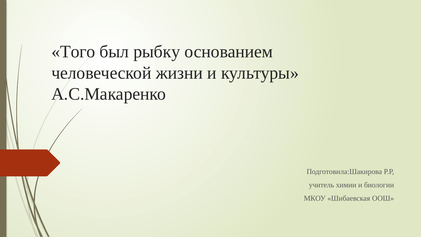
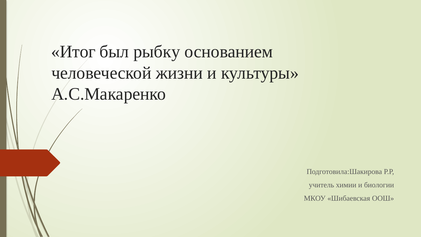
Того: Того -> Итог (73, 52)
